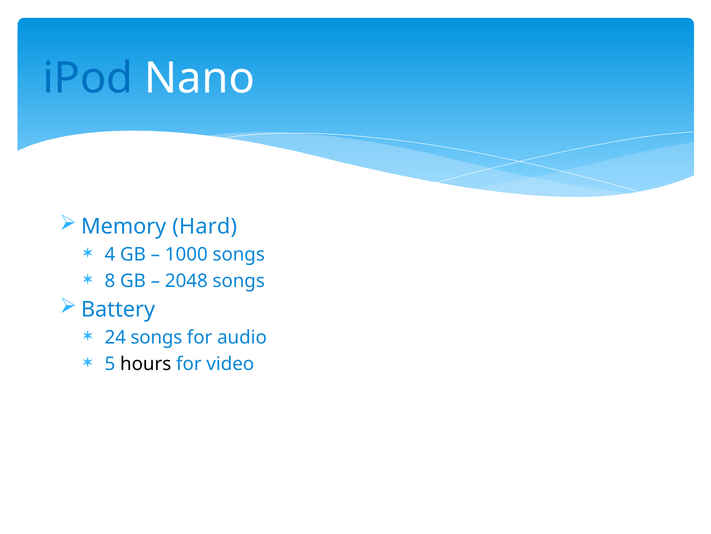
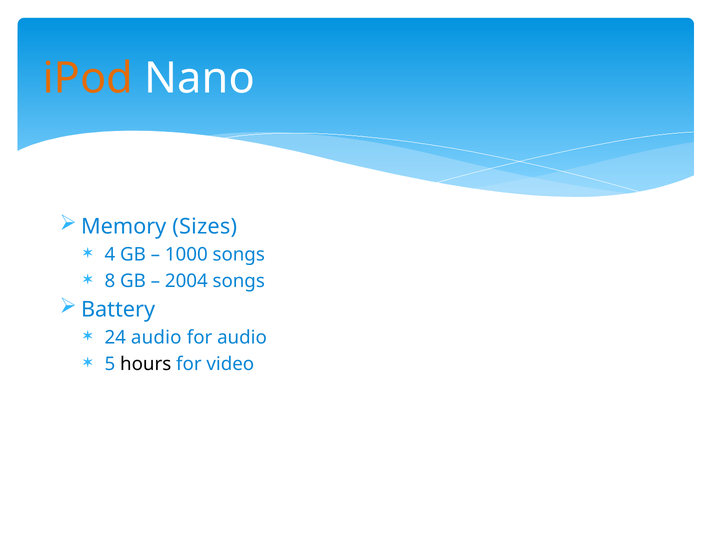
iPod colour: blue -> orange (88, 78)
Hard: Hard -> Sizes (205, 226)
2048: 2048 -> 2004 (186, 281)
24 songs: songs -> audio (156, 337)
